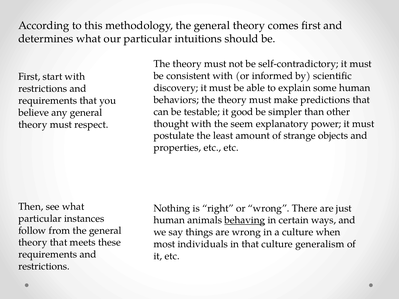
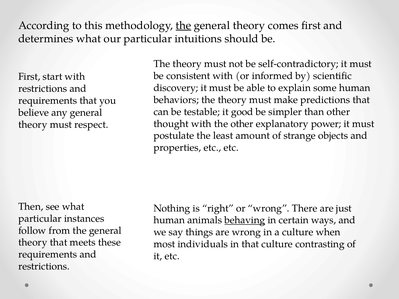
the underline: none -> present (183, 25)
the seem: seem -> other (242, 124)
generalism: generalism -> contrasting (320, 244)
